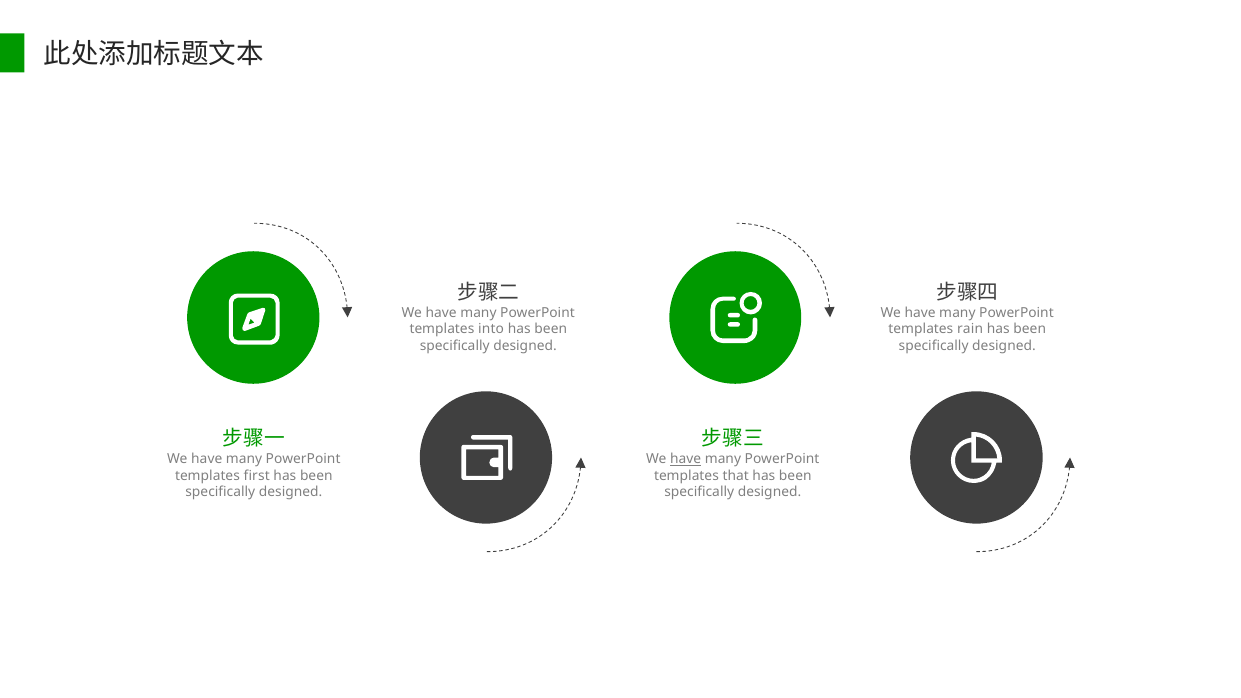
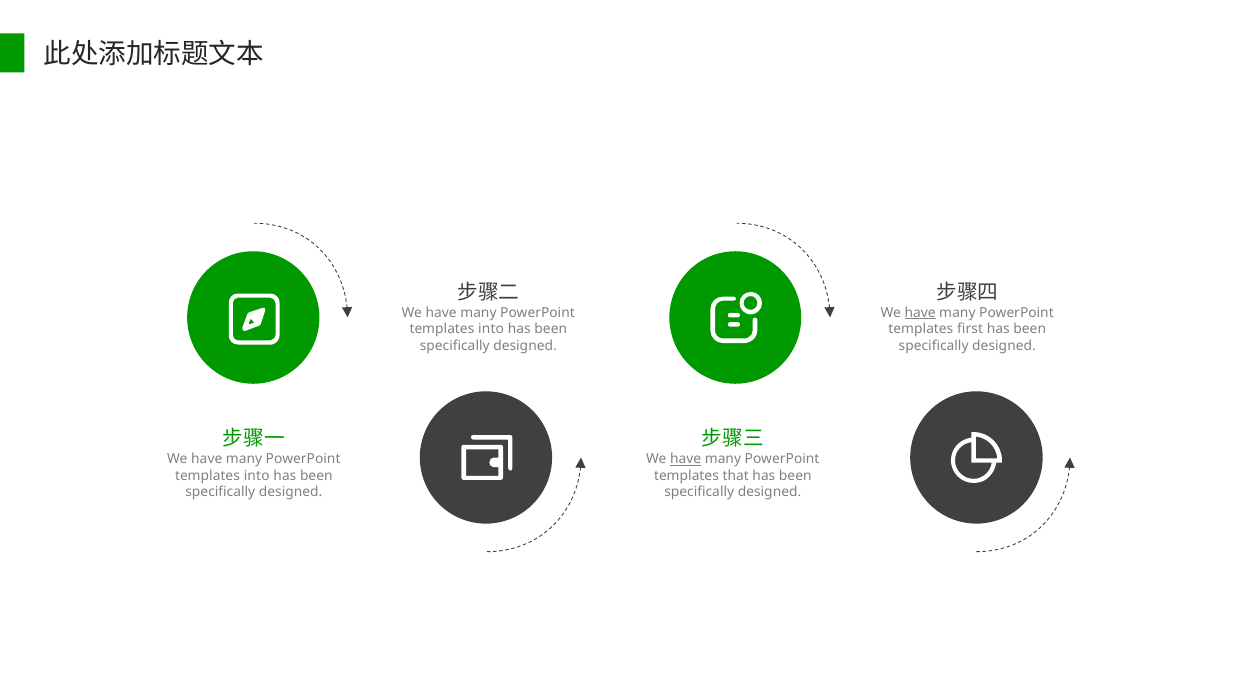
have underline: none -> present (920, 313)
rain: rain -> first (970, 329)
first: first -> into (257, 476)
